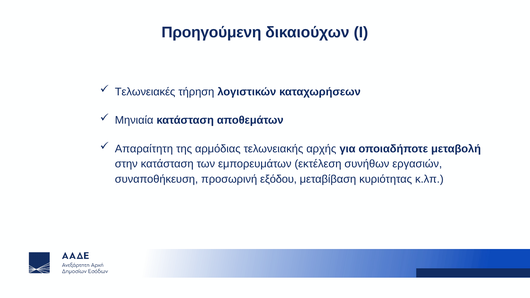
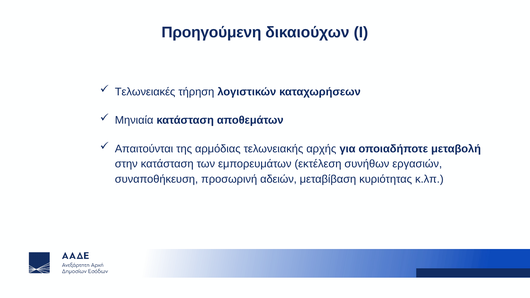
Απαραίτητη: Απαραίτητη -> Απαιτούνται (144, 149)
εξόδου: εξόδου -> αδειών (278, 179)
